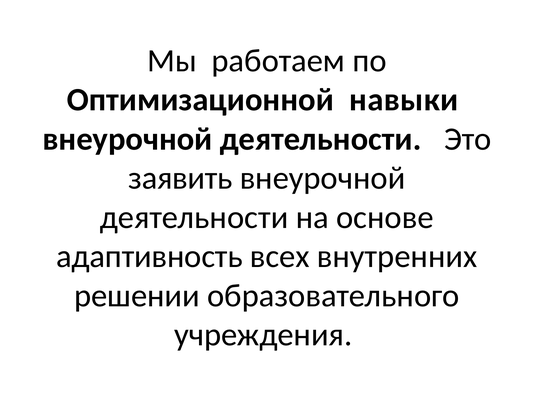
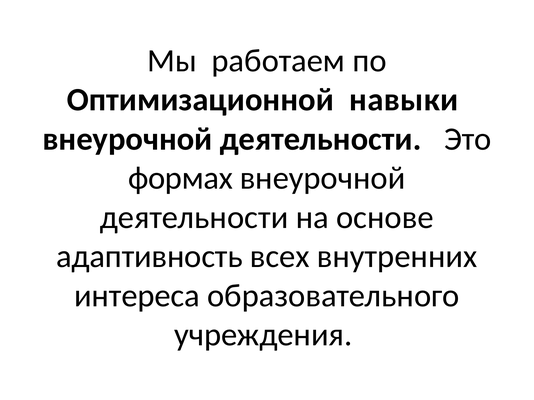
заявить: заявить -> формах (180, 178)
решении: решении -> интереса (137, 296)
